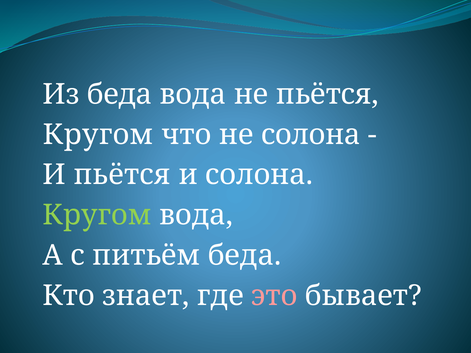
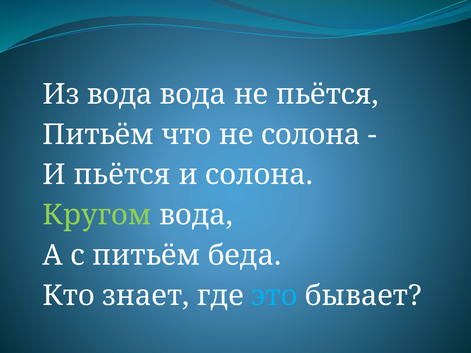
Из беда: беда -> вода (120, 94)
Кругом: Кругом -> Питьём (98, 135)
это colour: pink -> light blue (274, 296)
